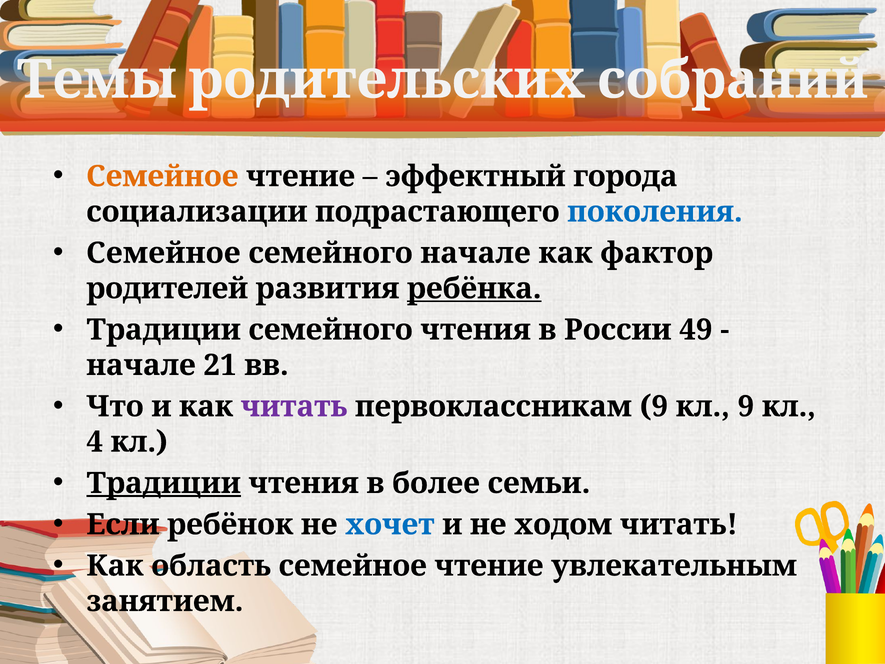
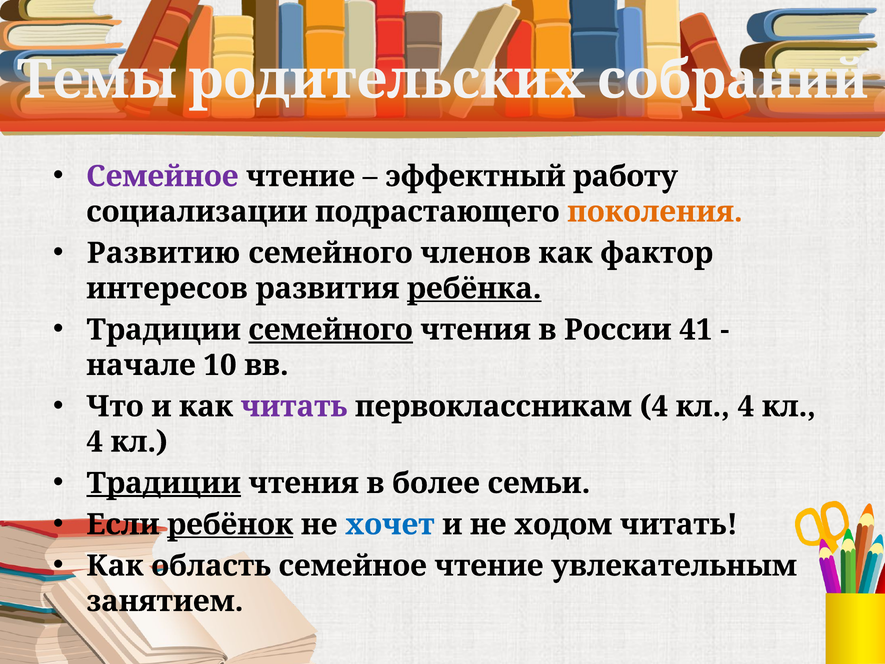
Семейное colour: orange -> purple (162, 176)
города: города -> работу (625, 176)
поколения colour: blue -> orange (655, 212)
Семейное: Семейное -> Развитию (163, 253)
семейного начале: начале -> членов (476, 253)
родителей: родителей -> интересов (167, 288)
семейного underline: none -> present (331, 330)
49: 49 -> 41 (696, 330)
21: 21 -> 10 (220, 365)
первоклассникам 9: 9 -> 4 (654, 406)
9: 9 -> 4 (746, 406)
ребёнок underline: none -> present (230, 524)
